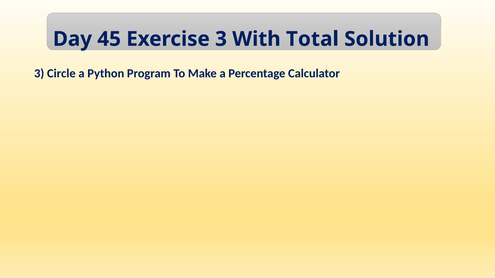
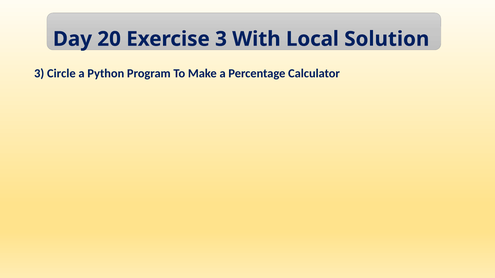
45: 45 -> 20 (109, 39)
Total: Total -> Local (312, 39)
